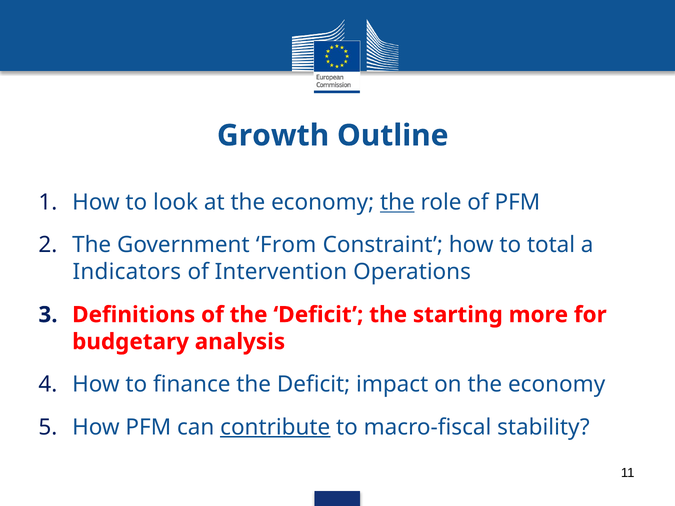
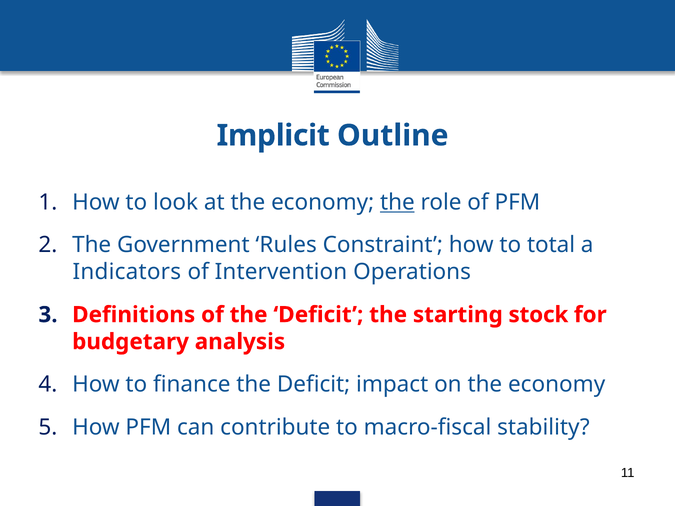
Growth: Growth -> Implicit (273, 136)
From: From -> Rules (286, 245)
more: more -> stock (538, 315)
contribute underline: present -> none (275, 427)
